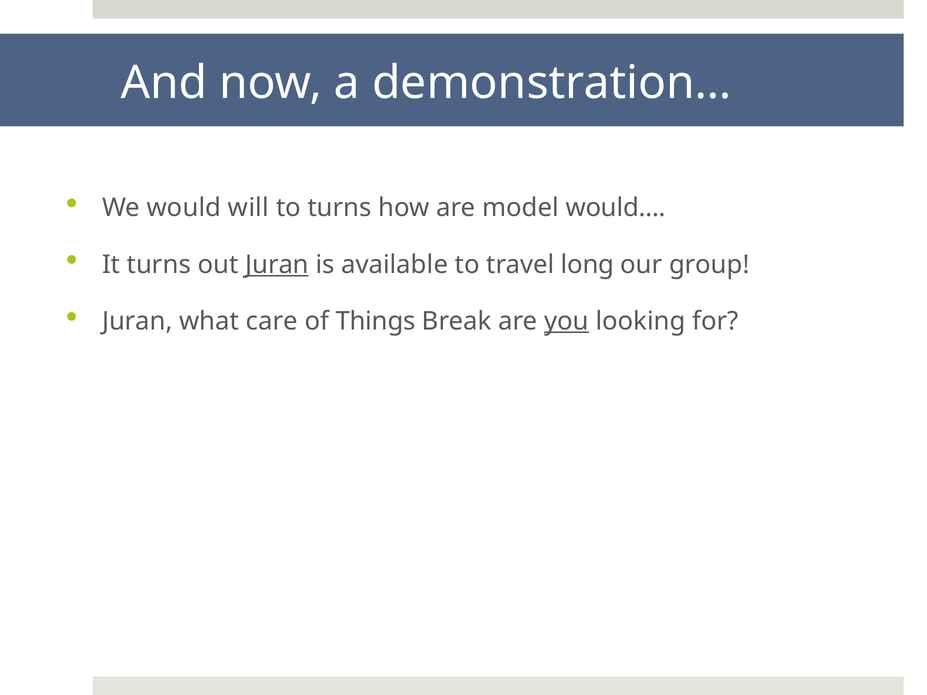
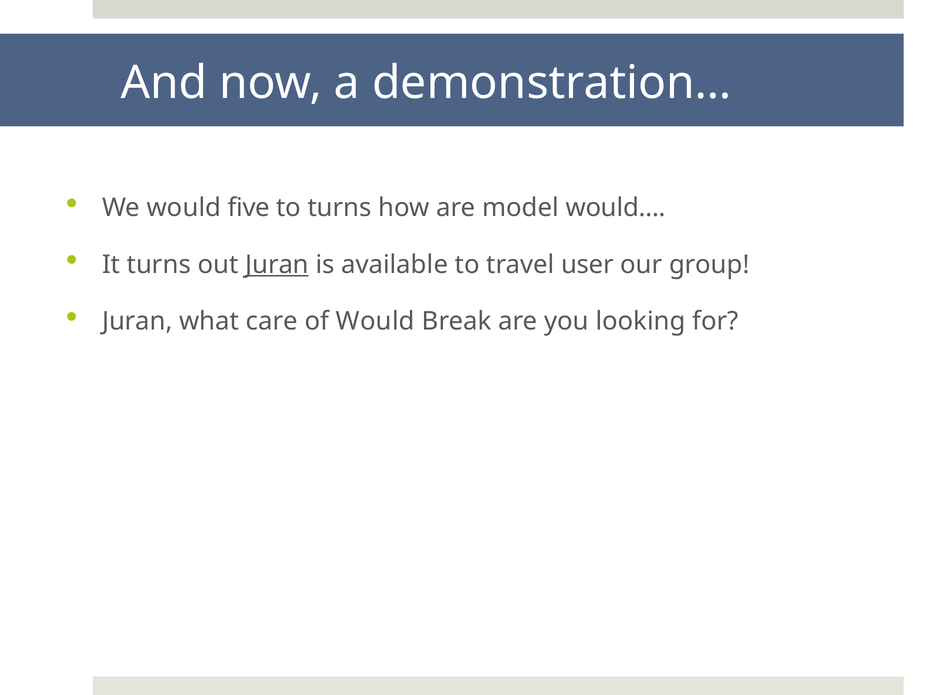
will: will -> five (249, 208)
long: long -> user (588, 265)
of Things: Things -> Would (375, 321)
you underline: present -> none (566, 321)
